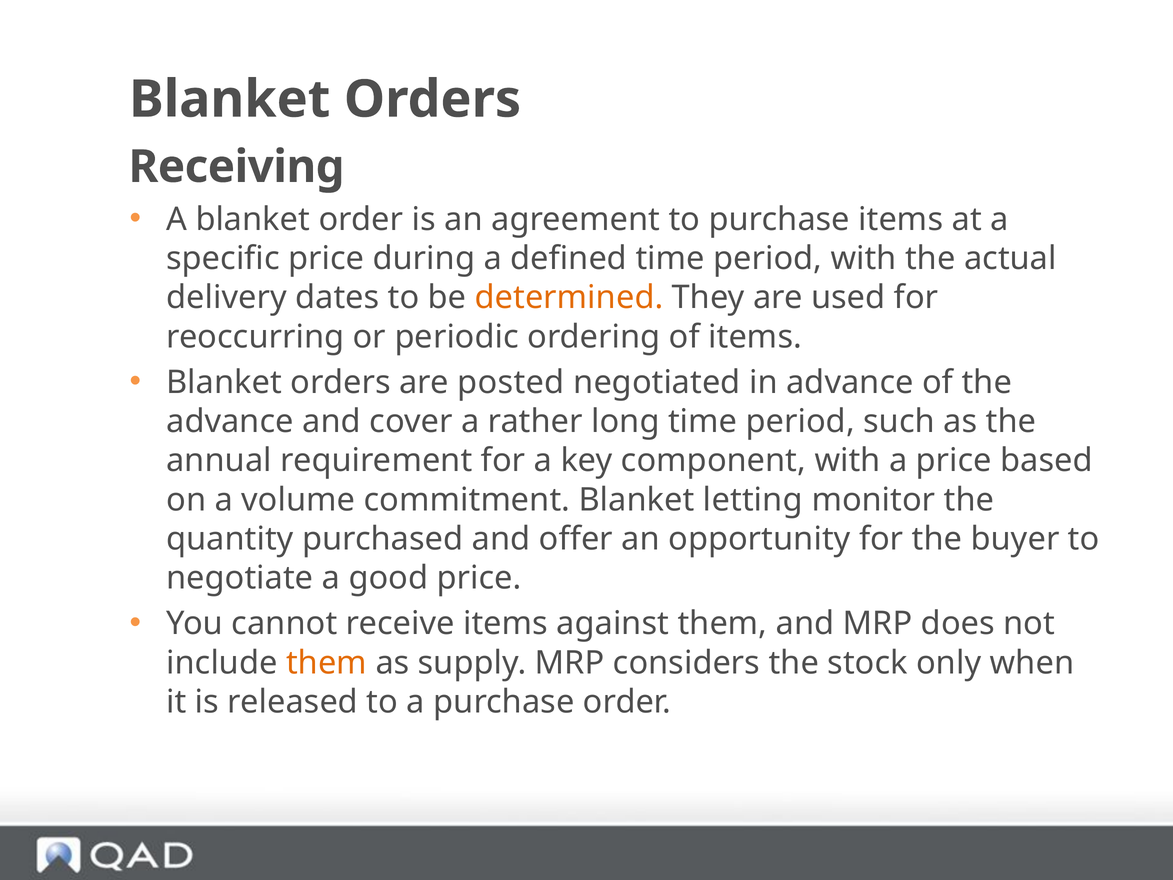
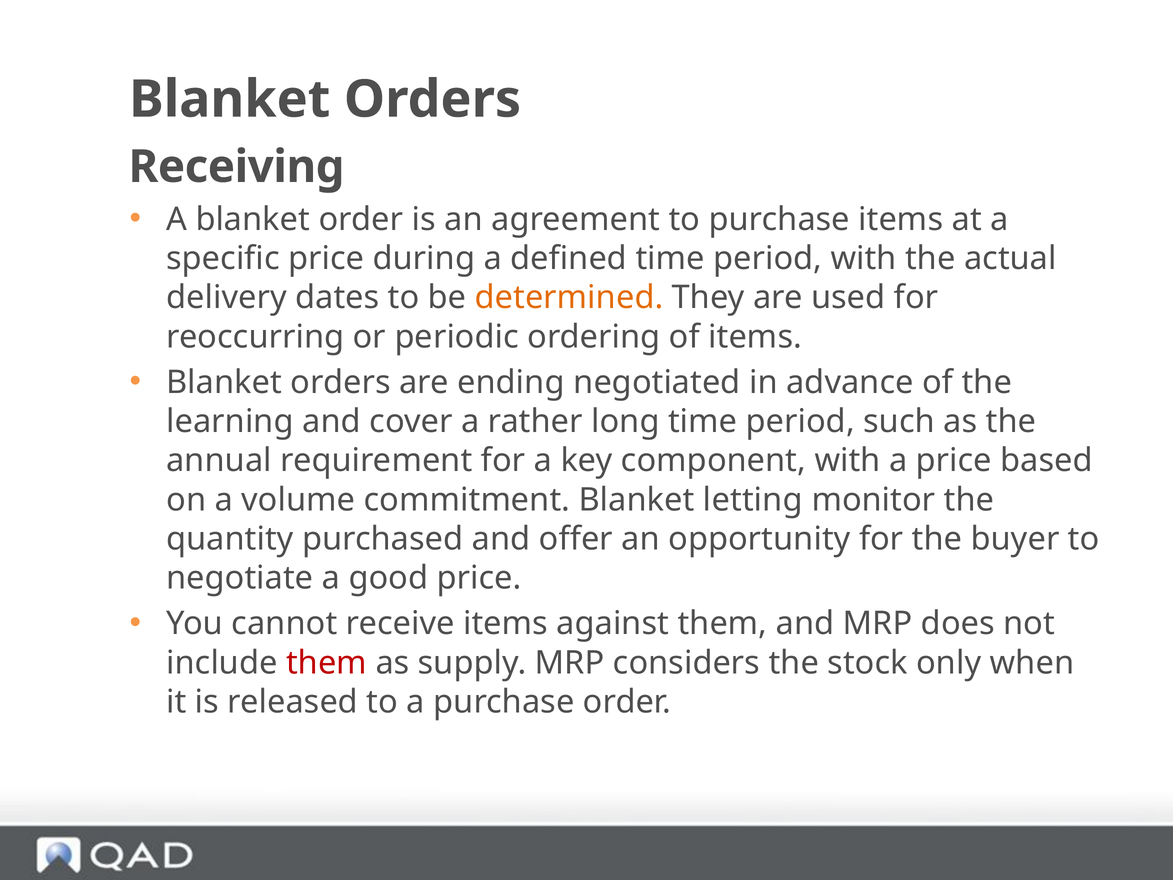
posted: posted -> ending (511, 382)
advance: advance -> learning (230, 421)
them colour: orange -> red (327, 663)
